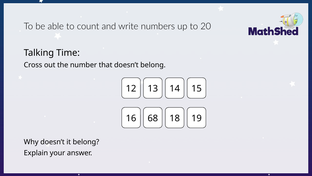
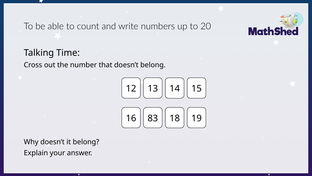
68: 68 -> 83 (153, 118)
